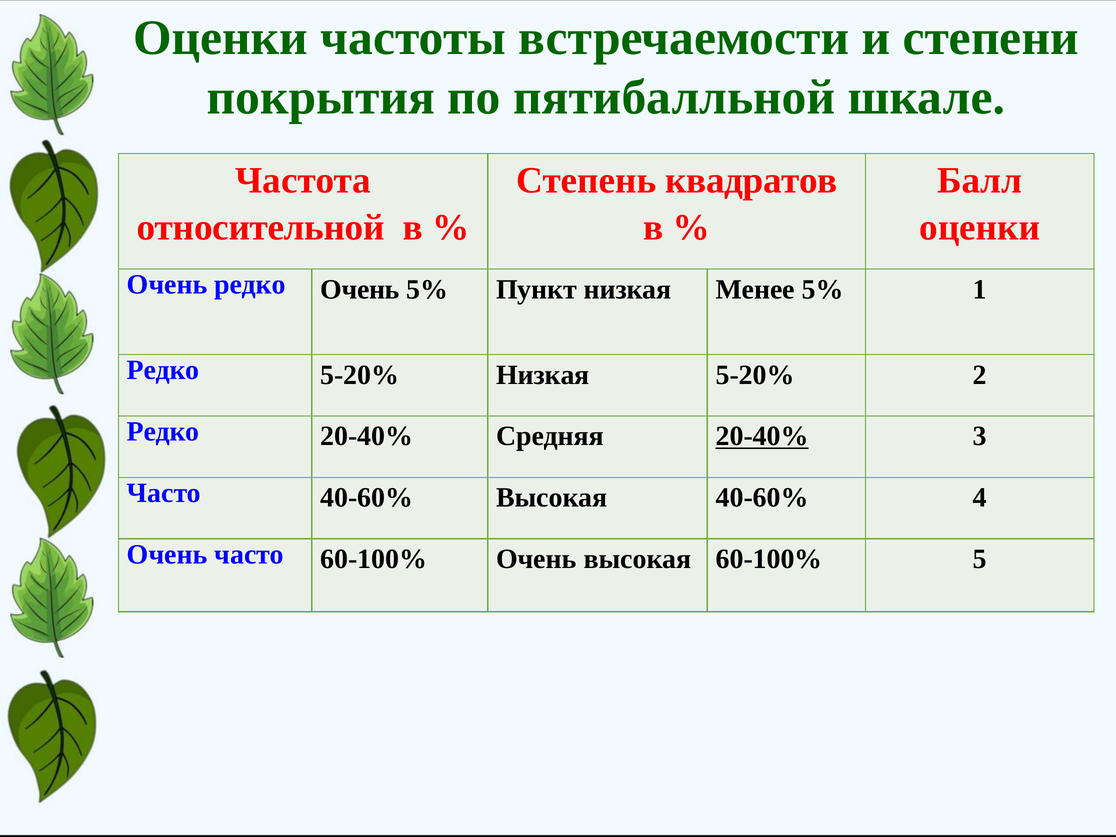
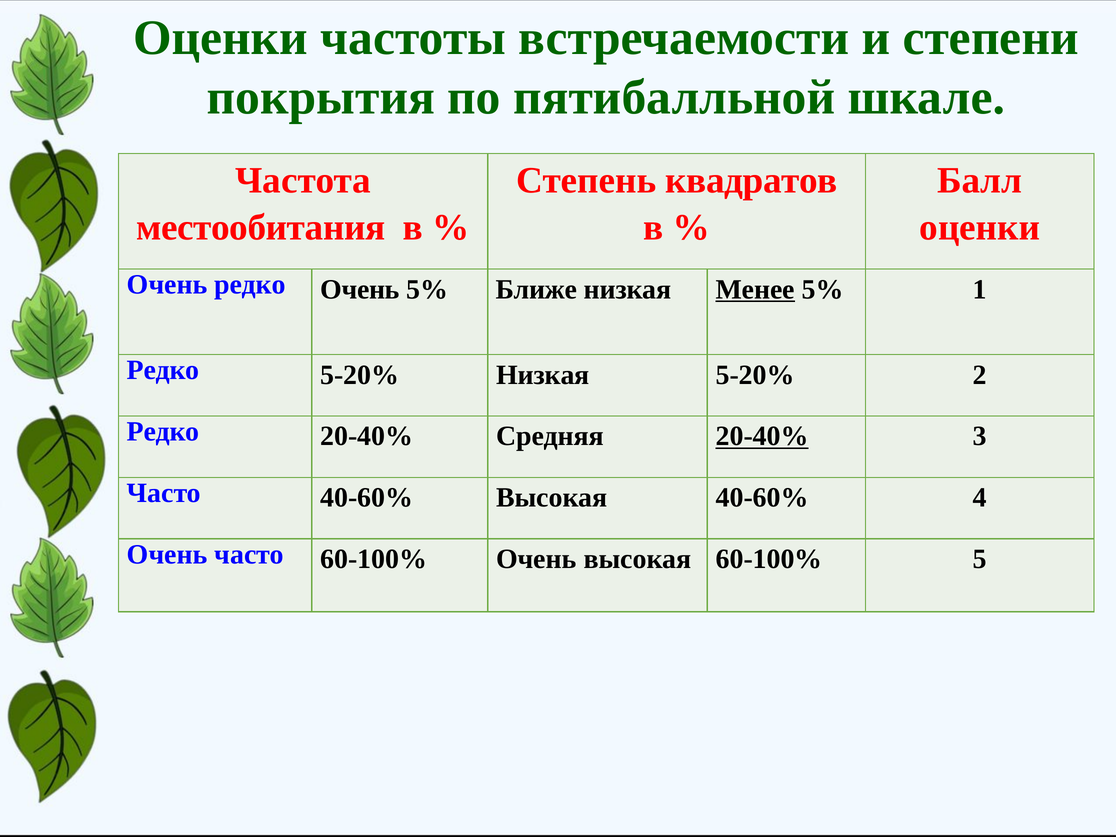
относительной: относительной -> местообитания (261, 228)
Пункт: Пункт -> Ближе (536, 289)
Менее underline: none -> present (755, 289)
